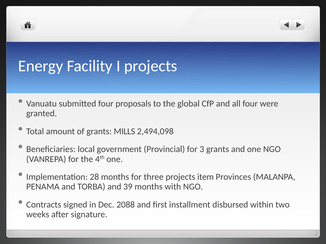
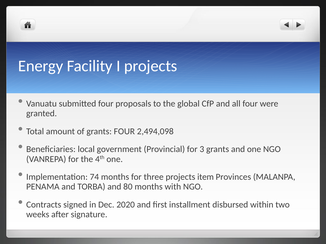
grants MILLS: MILLS -> FOUR (124, 132)
28: 28 -> 74 (94, 177)
39: 39 -> 80 (128, 187)
2088: 2088 -> 2020 (126, 205)
